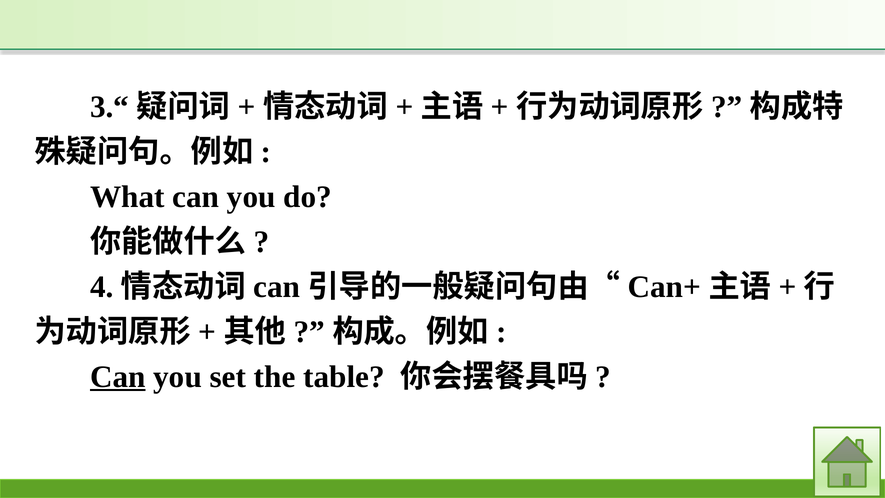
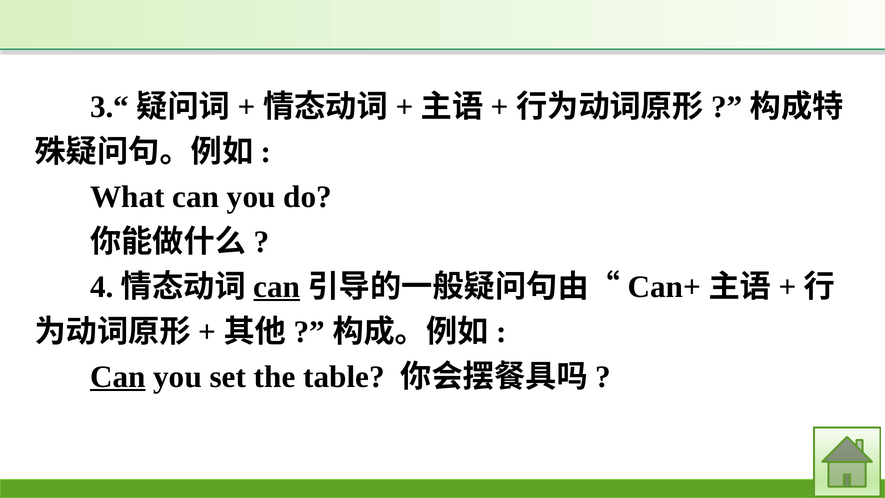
can underline: none -> present (277, 287)
